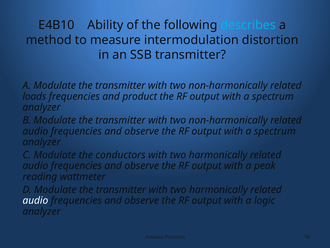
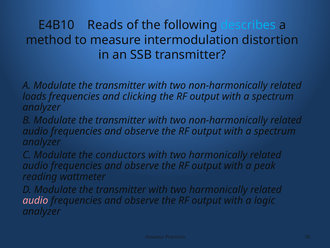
Ability: Ability -> Reads (105, 25)
product: product -> clicking (140, 96)
audio colour: white -> pink (35, 200)
